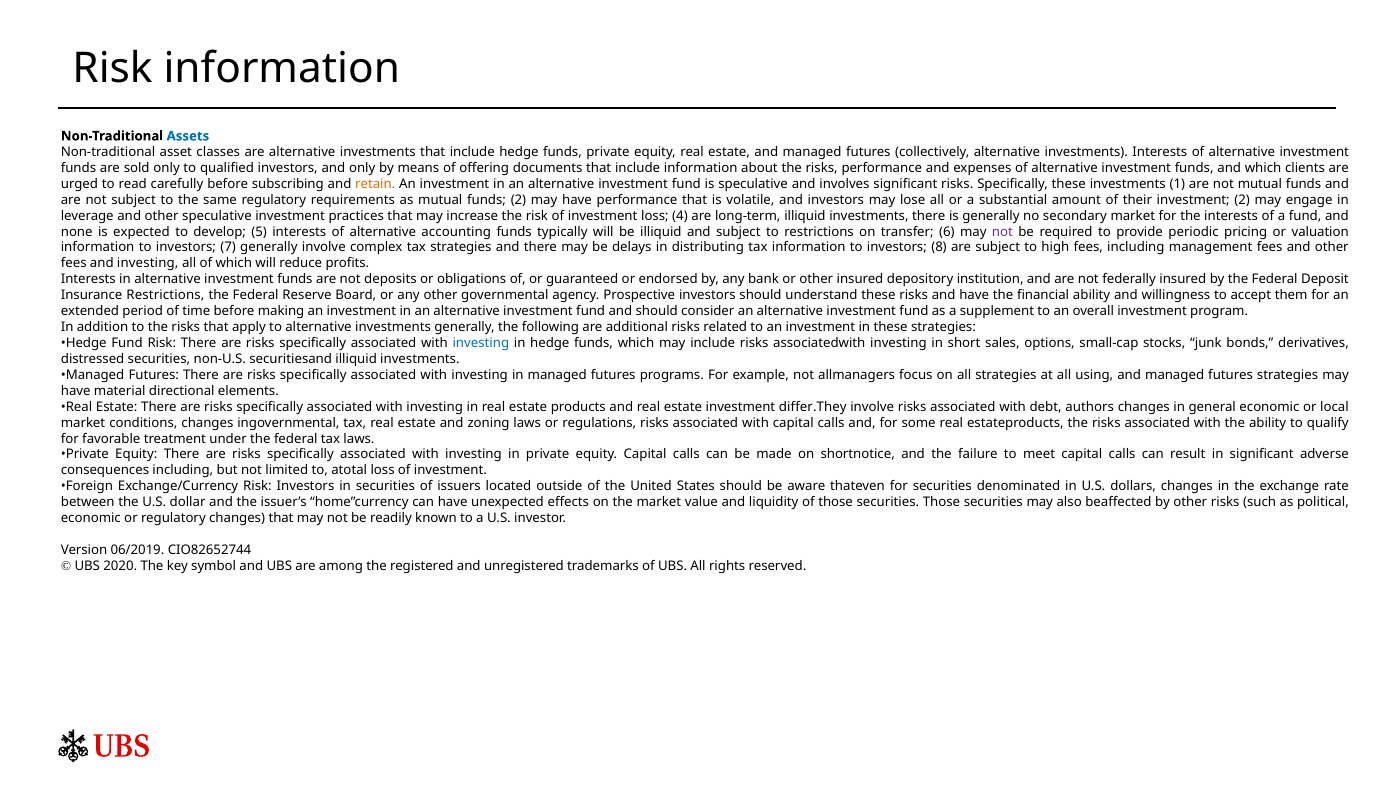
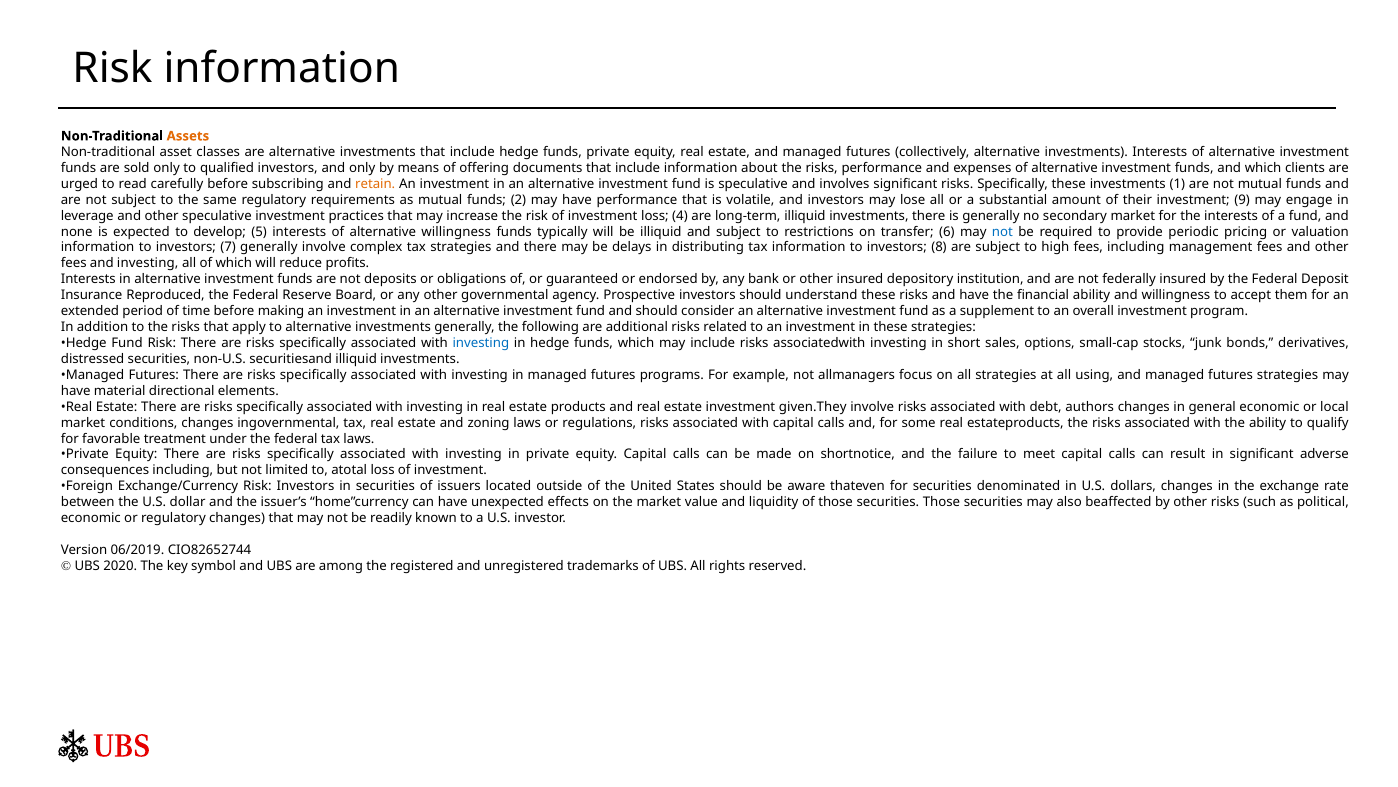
Assets colour: blue -> orange (188, 136)
investment 2: 2 -> 9 (1242, 200)
alternative accounting: accounting -> willingness (456, 232)
not colour: purple -> blue (1002, 232)
Insurance Restrictions: Restrictions -> Reproduced (166, 295)
differ.They: differ.They -> given.They (813, 407)
